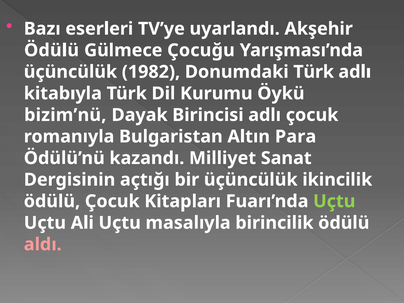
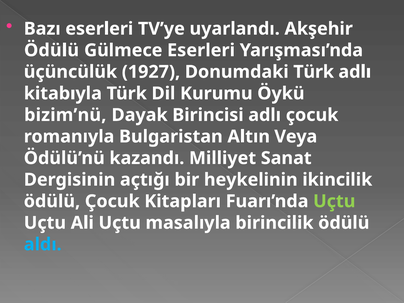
Gülmece Çocuğu: Çocuğu -> Eserleri (201, 50)
1982: 1982 -> 1927 (151, 72)
Para: Para -> Veya (296, 137)
bir üçüncülük: üçüncülük -> heykelinin (251, 180)
aldı colour: pink -> light blue (43, 244)
